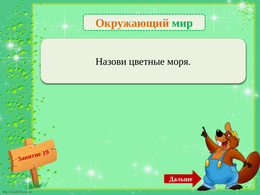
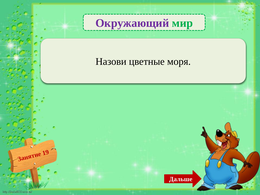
Окружающий colour: orange -> purple (132, 23)
